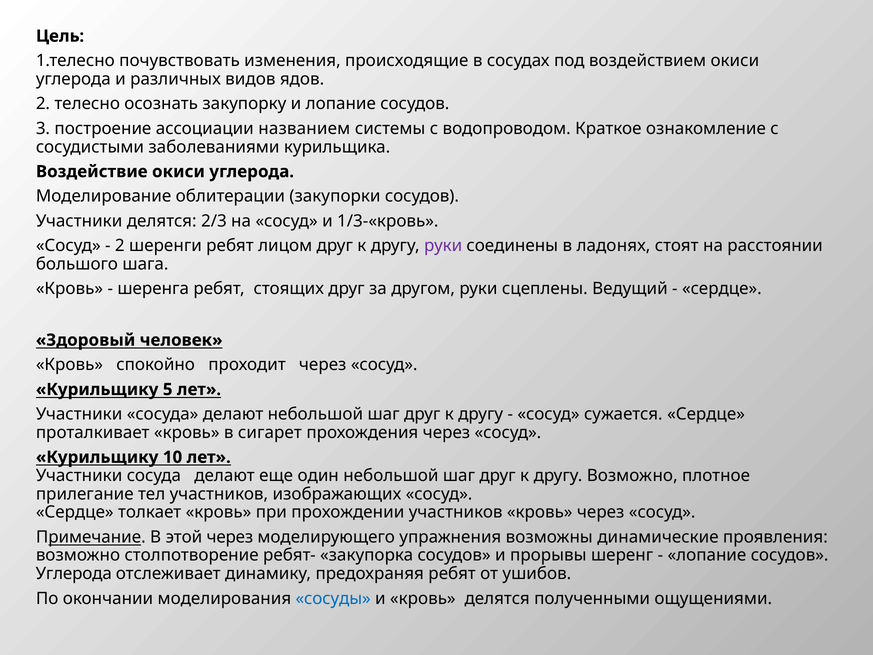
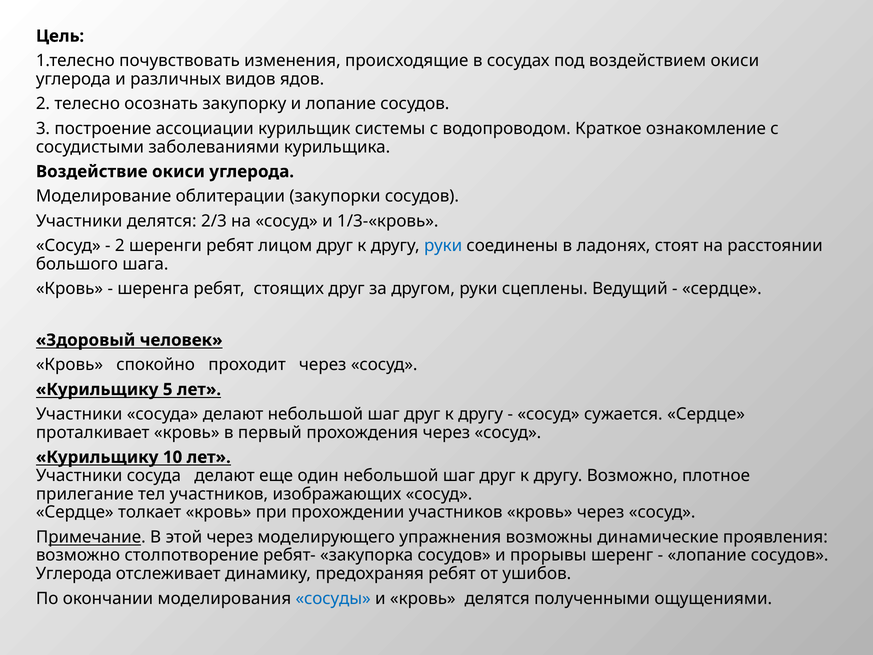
названием: названием -> курильщик (304, 129)
руки colour: purple -> blue (443, 246)
сигарет: сигарет -> первый (270, 432)
